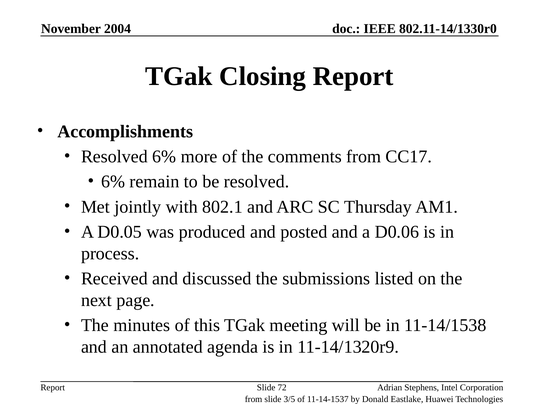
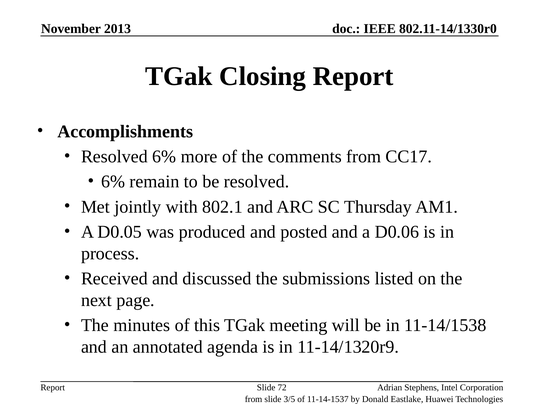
2004: 2004 -> 2013 (118, 29)
